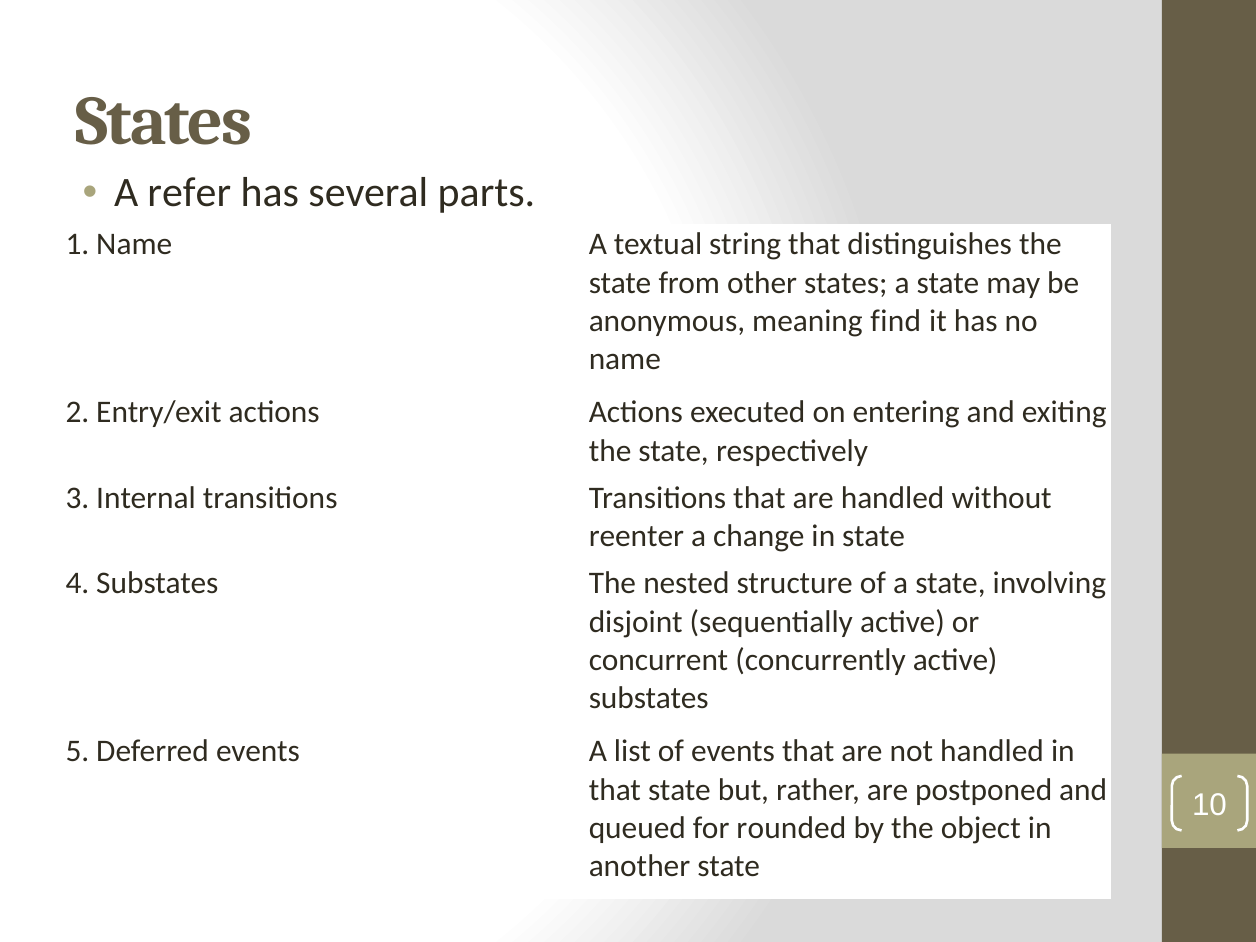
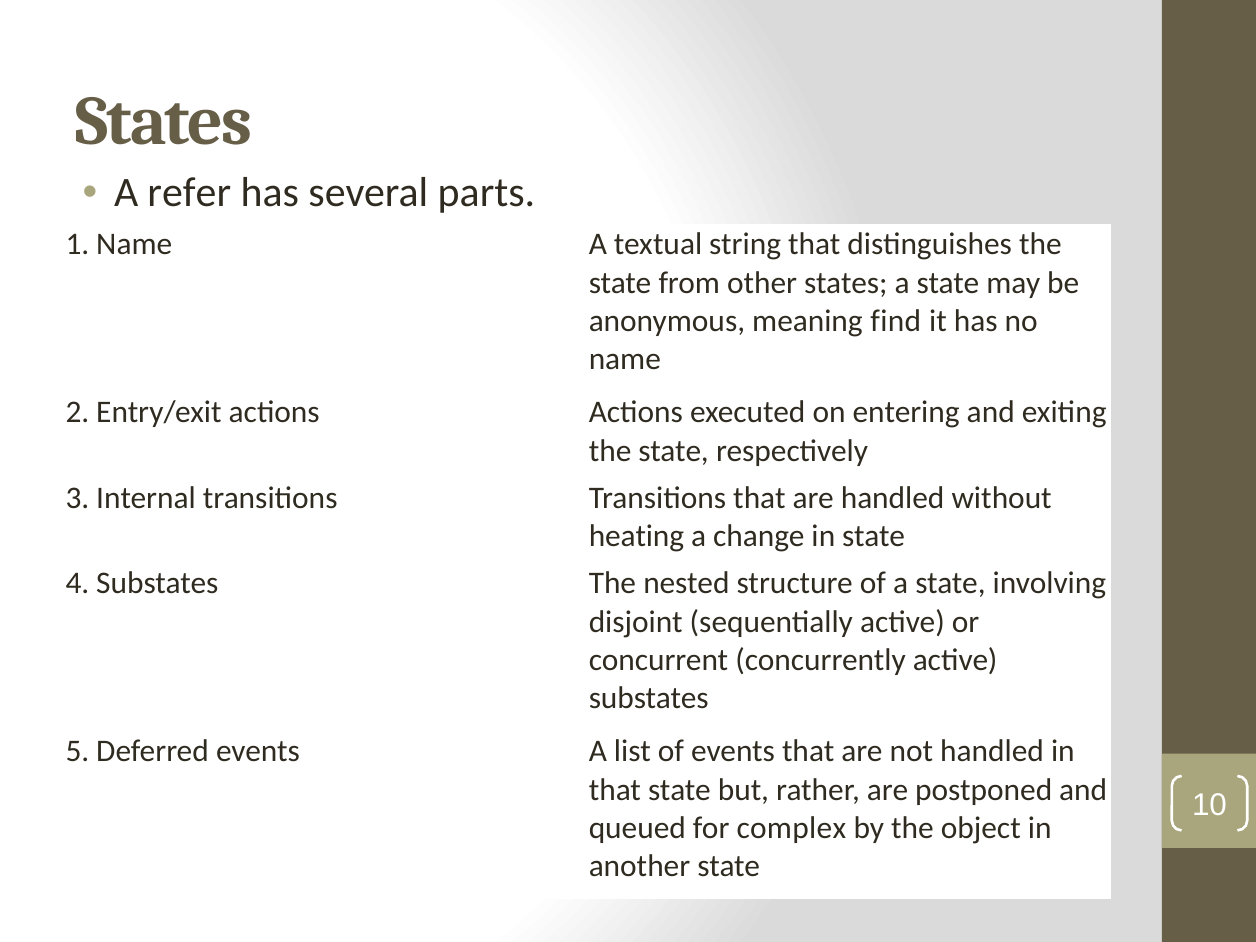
reenter: reenter -> heating (636, 536)
rounded: rounded -> complex (791, 828)
